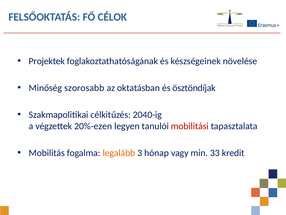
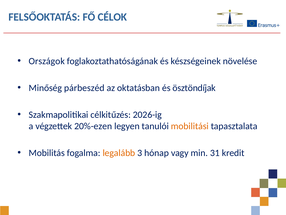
Projektek: Projektek -> Országok (47, 61)
szorosabb: szorosabb -> párbeszéd (84, 88)
2040-ig: 2040-ig -> 2026-ig (147, 114)
mobilitási colour: red -> orange (190, 126)
33: 33 -> 31 (215, 153)
